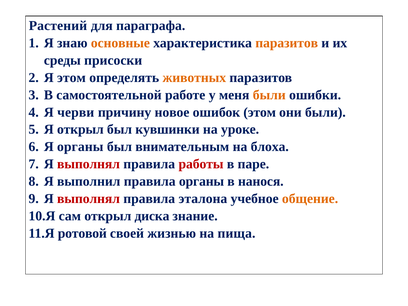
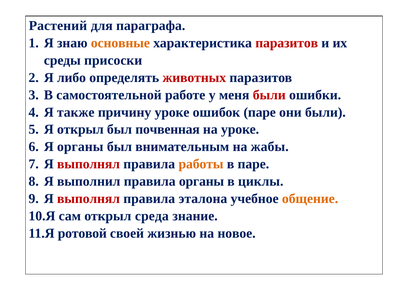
паразитов colour: orange -> red (287, 43)
Я этом: этом -> либо (71, 78)
животных colour: orange -> red (194, 78)
были colour: orange -> red (269, 95)
черви: черви -> также (76, 112)
причину новое: новое -> уроке (172, 112)
ошибок этом: этом -> паре (260, 112)
кувшинки: кувшинки -> почвенная (168, 130)
блоха: блоха -> жабы (270, 147)
работы colour: red -> orange (201, 164)
нанося: нанося -> циклы (261, 181)
диска: диска -> среда (152, 216)
пища: пища -> новое (237, 233)
